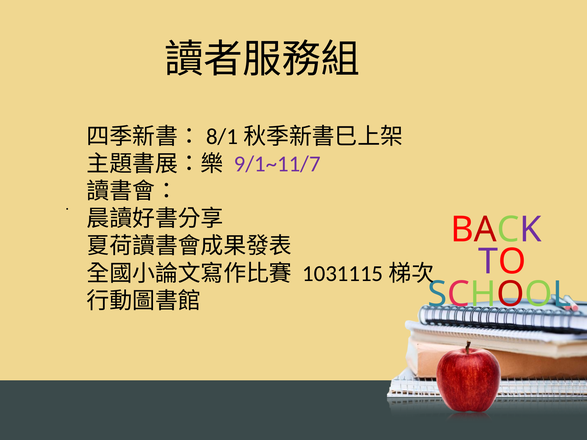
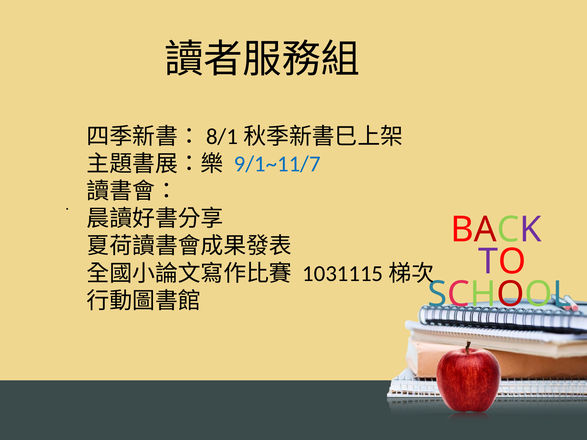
9/1~11/7 colour: purple -> blue (277, 164)
